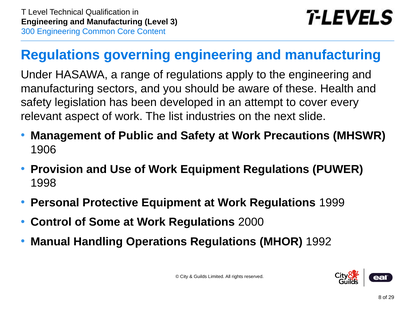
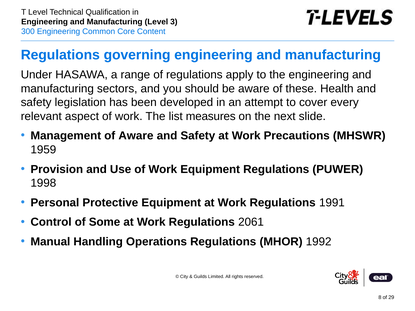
industries: industries -> measures (211, 116)
of Public: Public -> Aware (136, 136)
1906: 1906 -> 1959 (43, 150)
1999: 1999 -> 1991 (332, 203)
2000: 2000 -> 2061 (251, 222)
